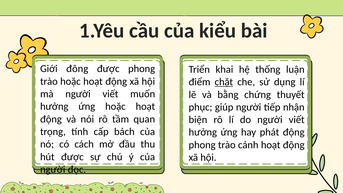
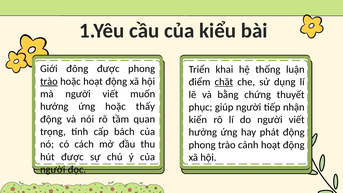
trào underline: none -> present (49, 81)
ứng hoặc hoạt: hoạt -> thấy (145, 106)
biện: biện -> kiến (198, 120)
